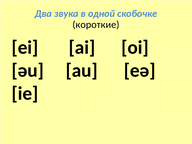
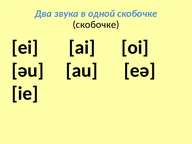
короткие: короткие -> скобочке (96, 25)
